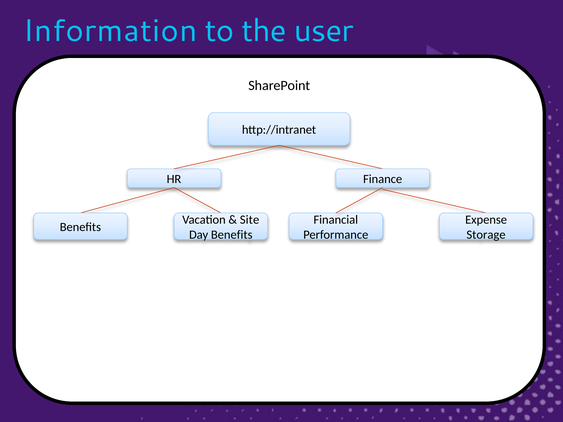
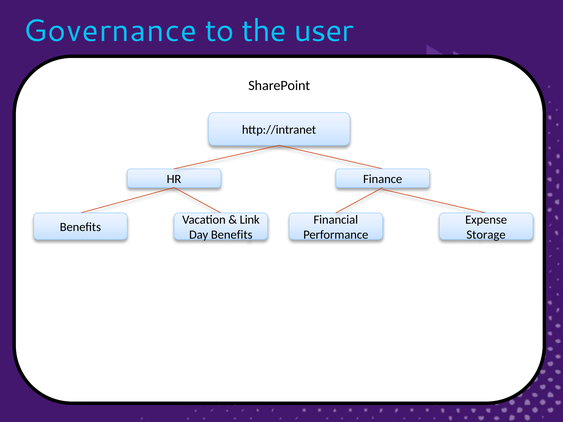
Information: Information -> Governance (110, 31)
Site: Site -> Link (250, 220)
